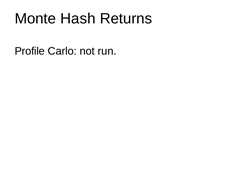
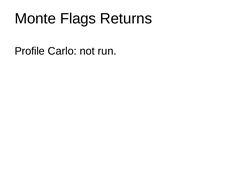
Hash: Hash -> Flags (78, 19)
